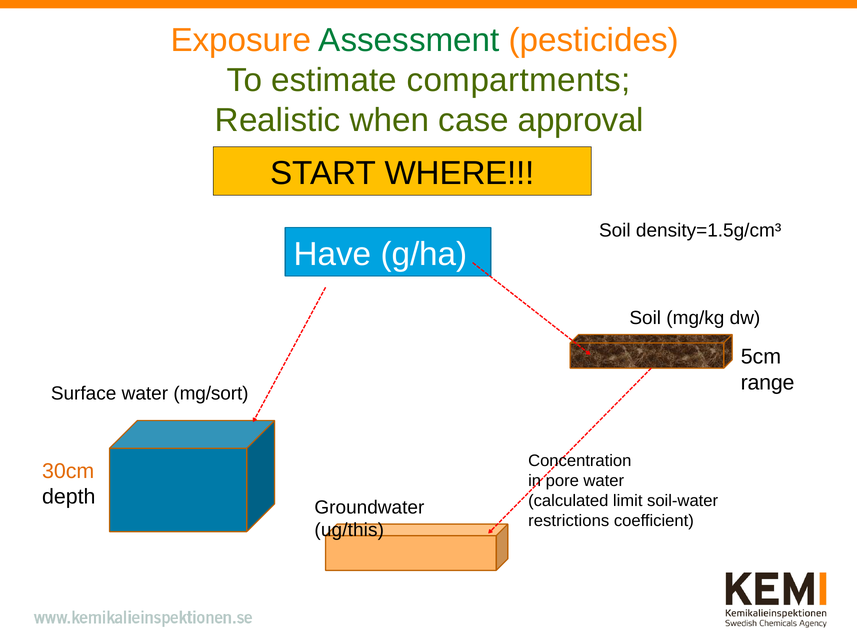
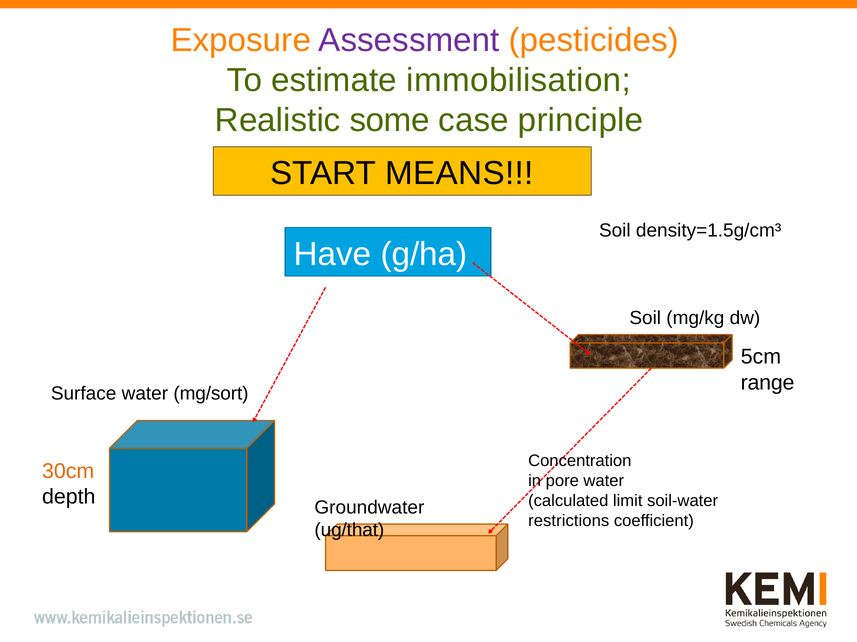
Assessment colour: green -> purple (409, 40)
compartments: compartments -> immobilisation (519, 80)
when: when -> some (390, 120)
approval: approval -> principle (581, 120)
WHERE: WHERE -> MEANS (459, 173)
ug/this: ug/this -> ug/that (349, 531)
